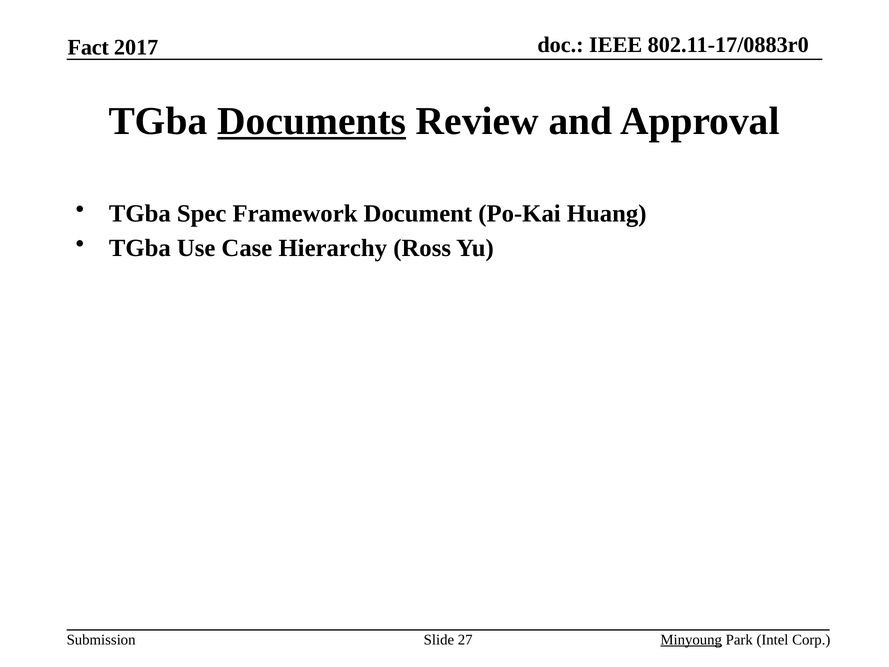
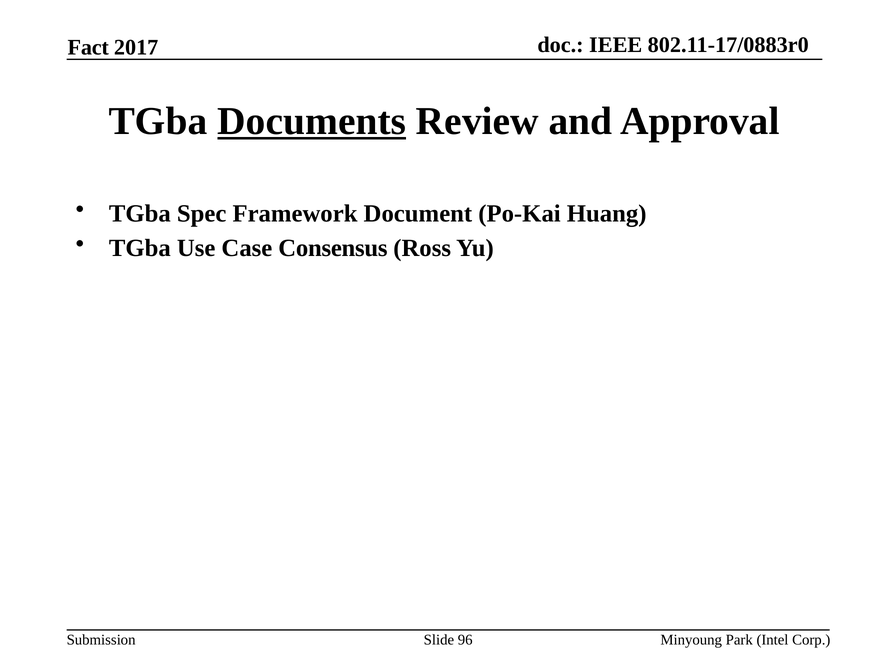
Hierarchy: Hierarchy -> Consensus (333, 248)
27: 27 -> 96 (465, 639)
Minyoung underline: present -> none (691, 639)
